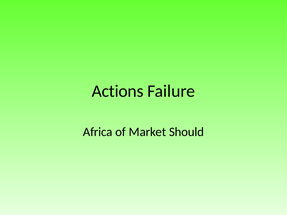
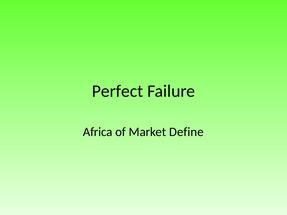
Actions: Actions -> Perfect (118, 91)
Should: Should -> Define (186, 132)
